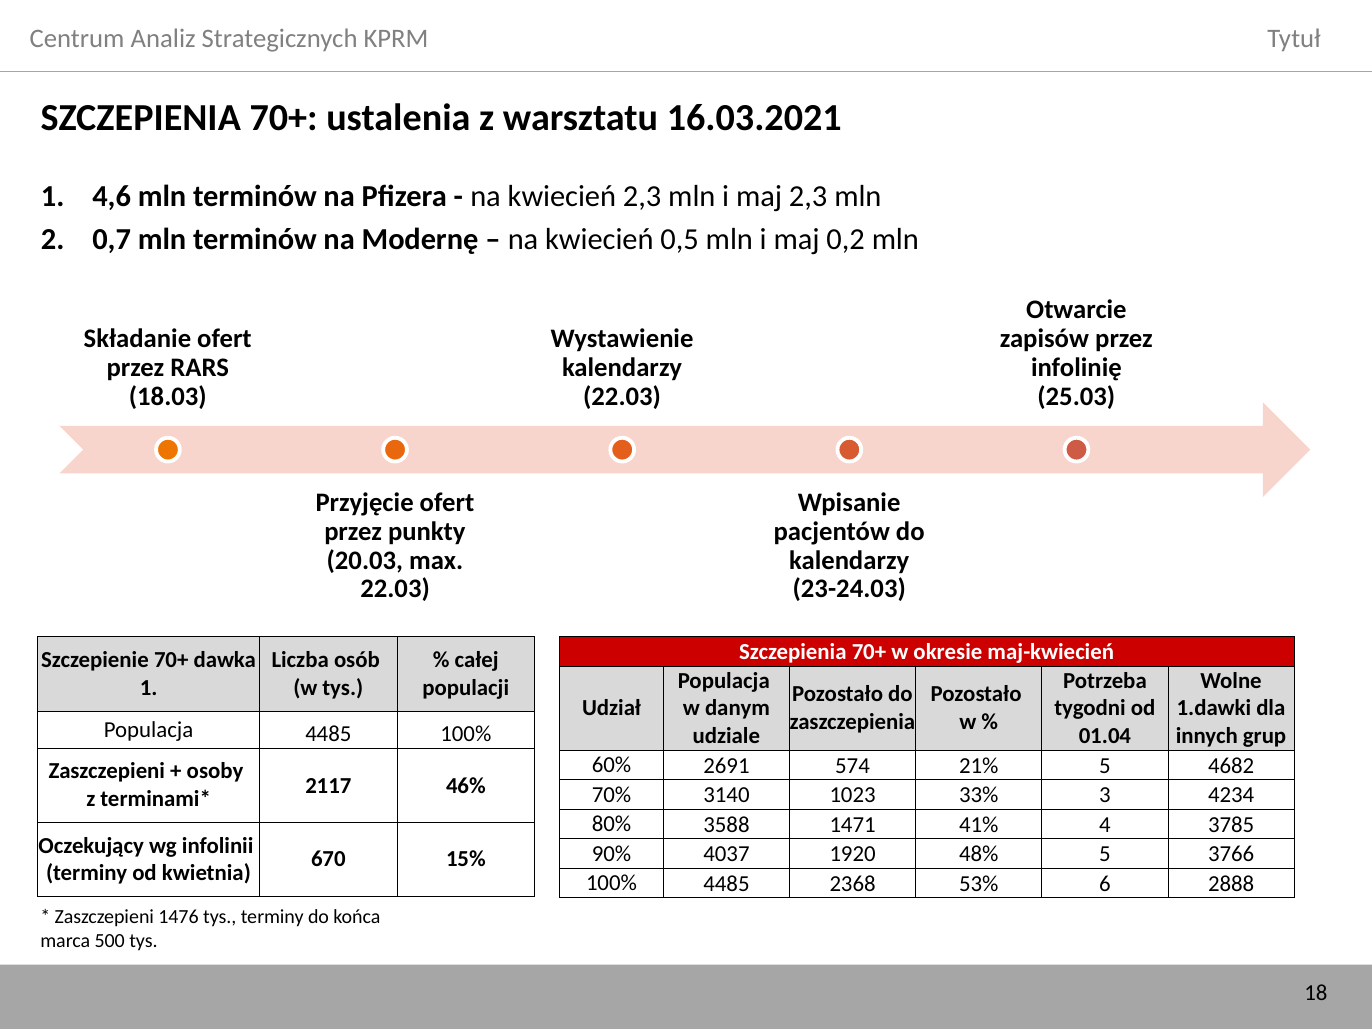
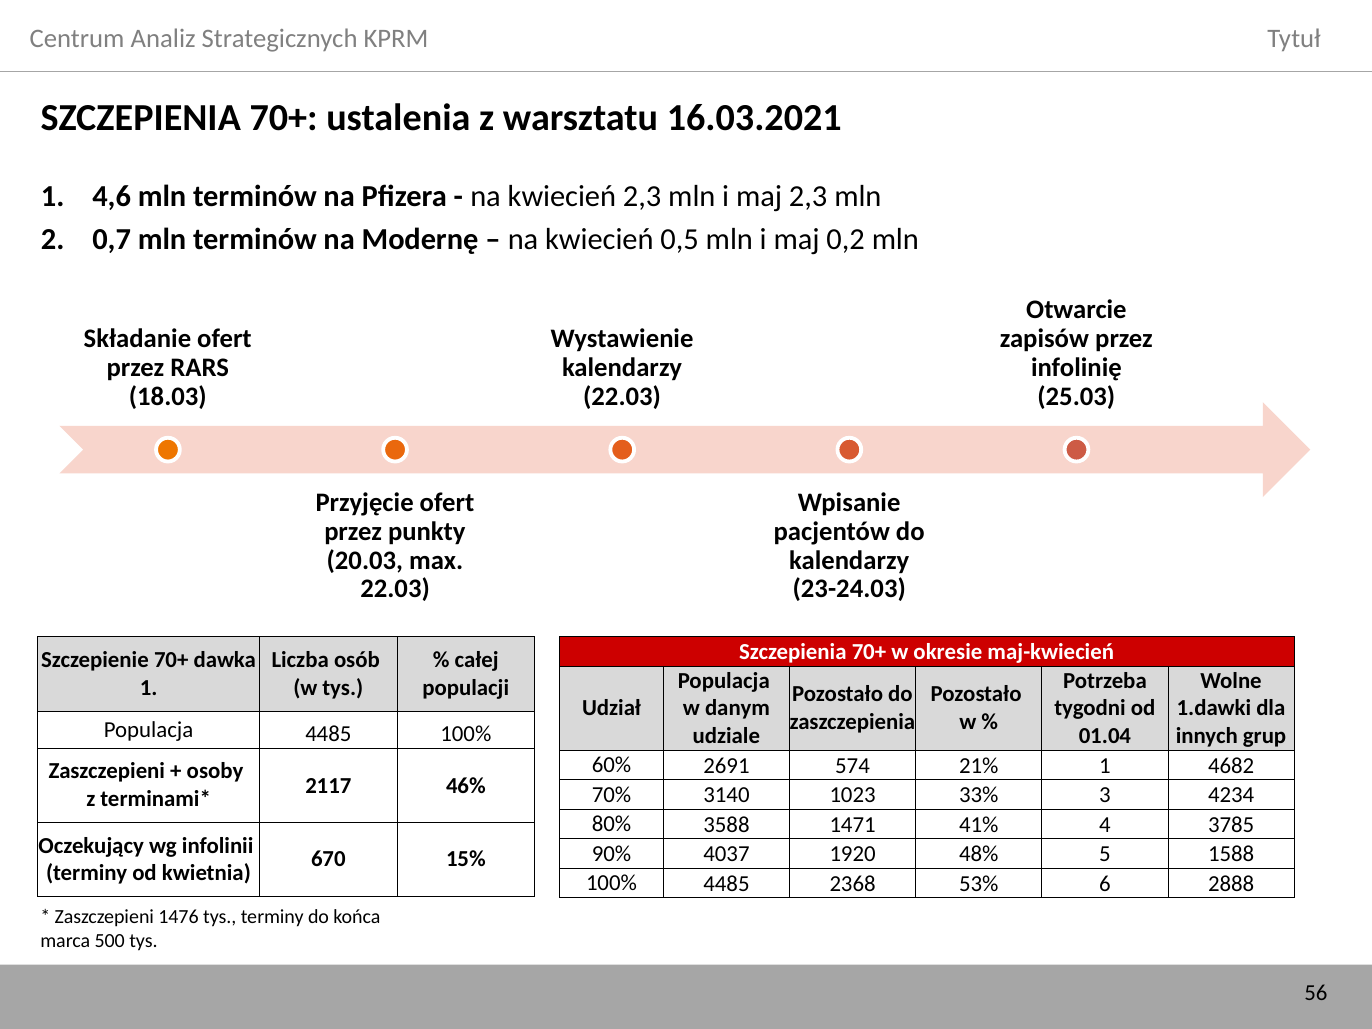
21% 5: 5 -> 1 (1105, 766)
3766: 3766 -> 1588 (1231, 854)
18: 18 -> 56 (1316, 993)
